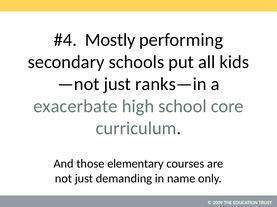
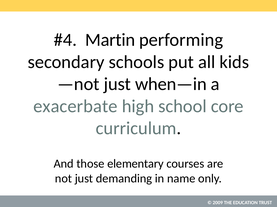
Mostly: Mostly -> Martin (110, 40)
ranks—in: ranks—in -> when—in (171, 84)
